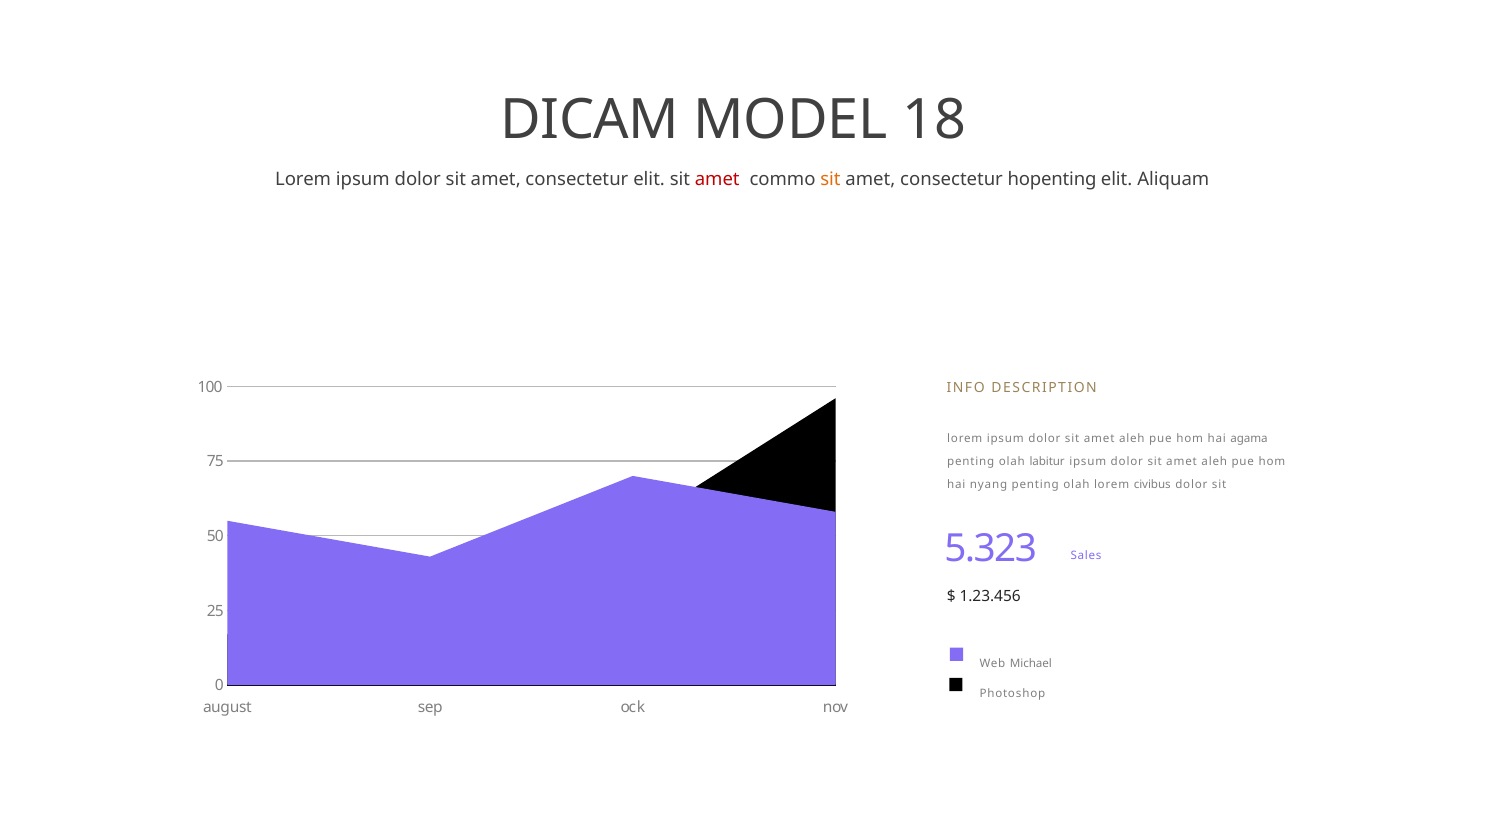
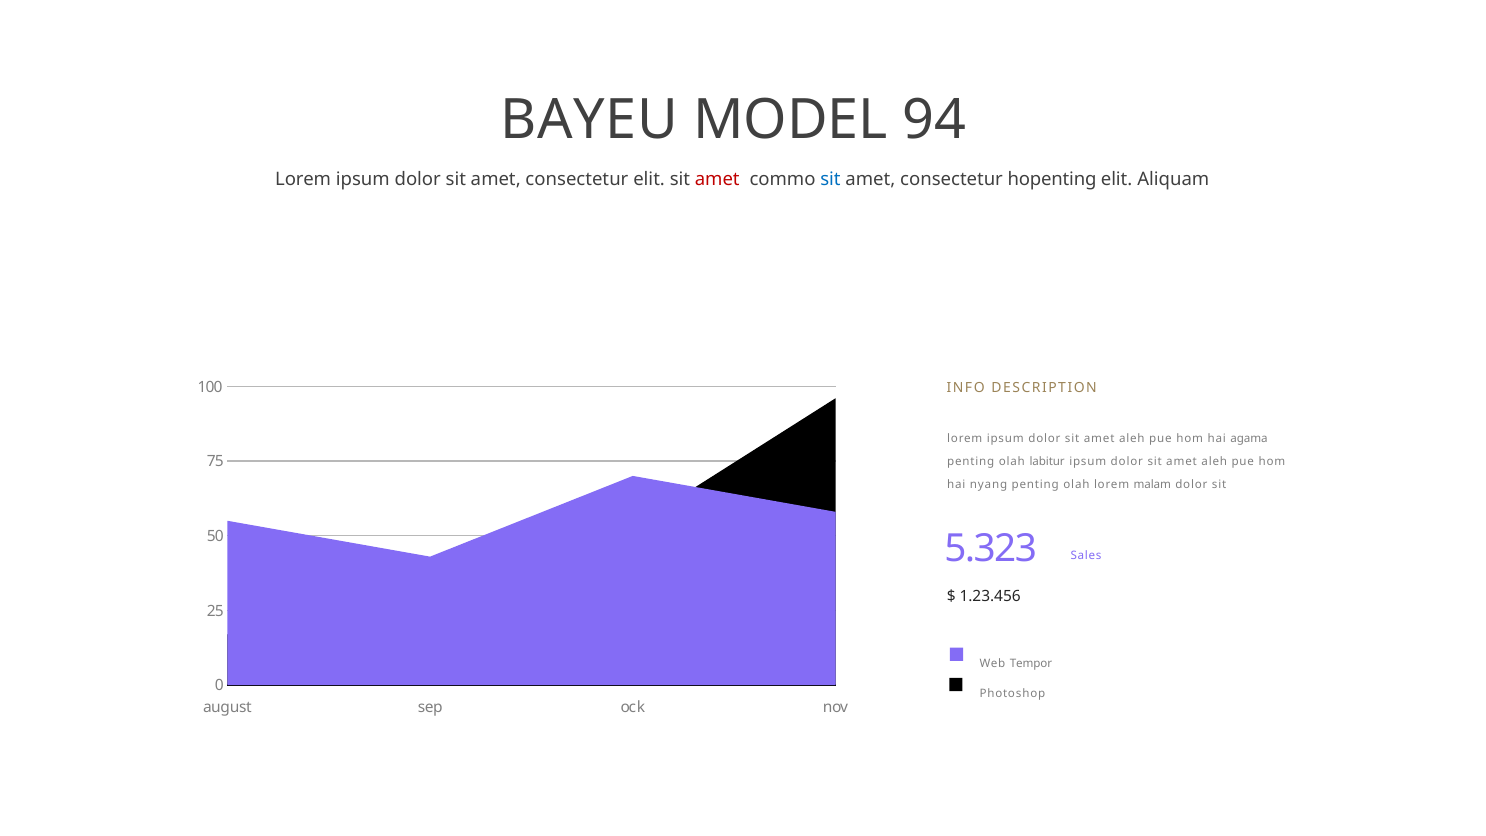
DICAM: DICAM -> BAYEU (590, 120)
18: 18 -> 94 (934, 120)
sit colour: orange -> blue (831, 180)
civibus: civibus -> malam (1152, 485)
Michael: Michael -> Tempor (1031, 664)
